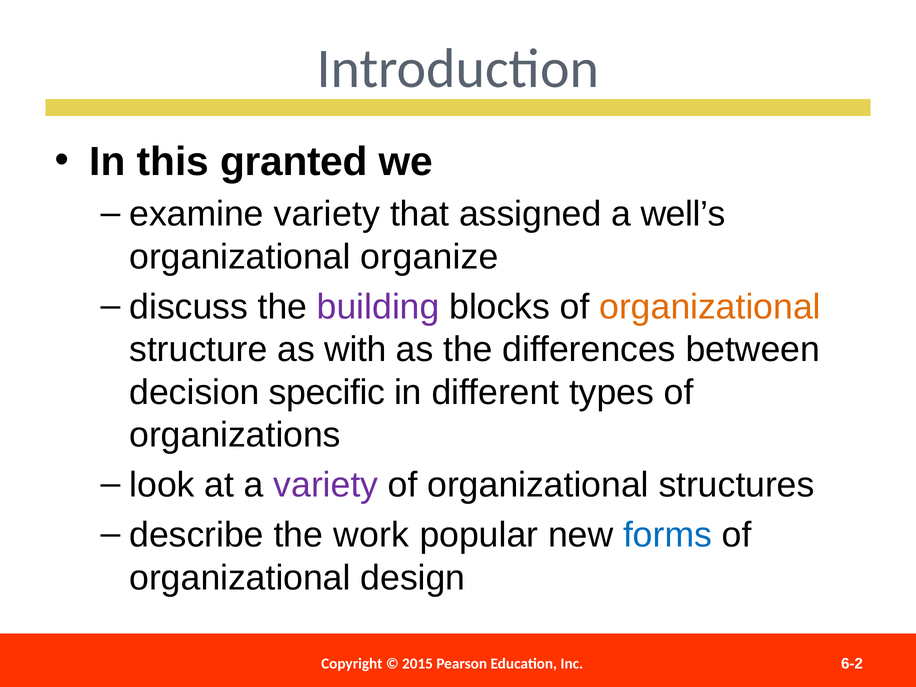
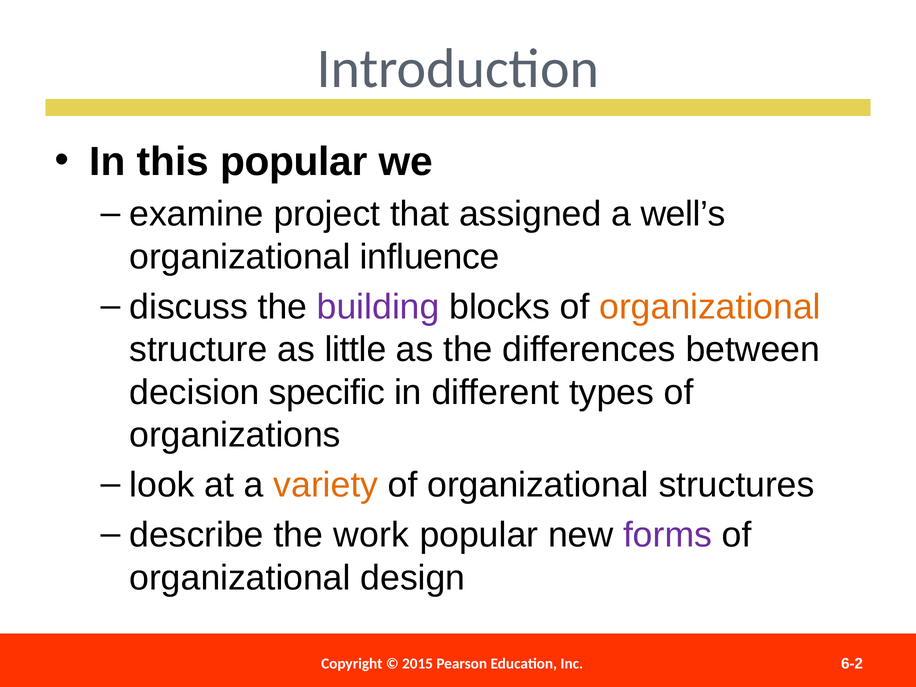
this granted: granted -> popular (294, 162)
examine variety: variety -> project (327, 214)
organize: organize -> influence (430, 257)
with: with -> little (356, 350)
variety colour: purple -> orange (326, 485)
forms colour: blue -> purple (668, 535)
